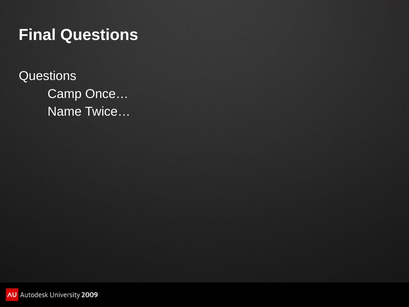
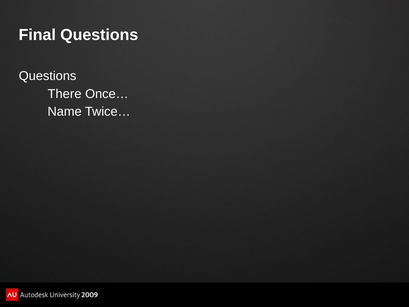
Camp: Camp -> There (65, 94)
